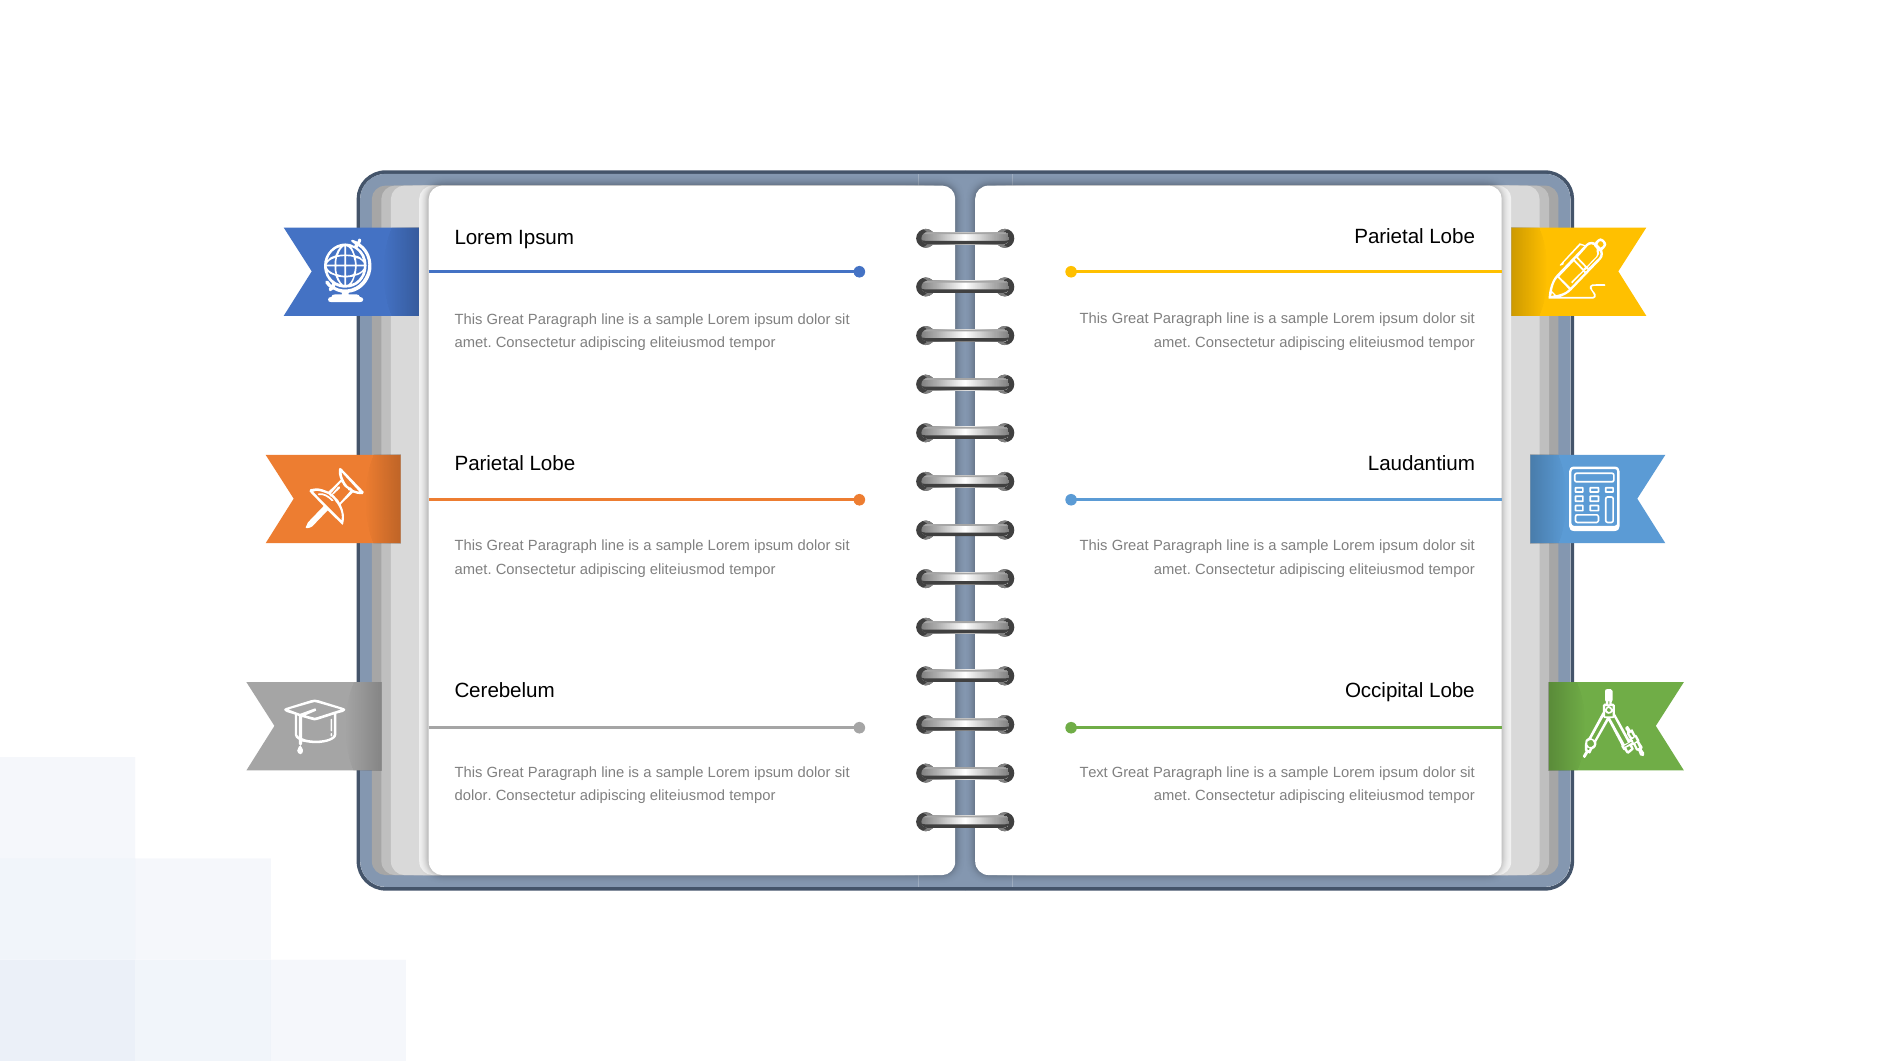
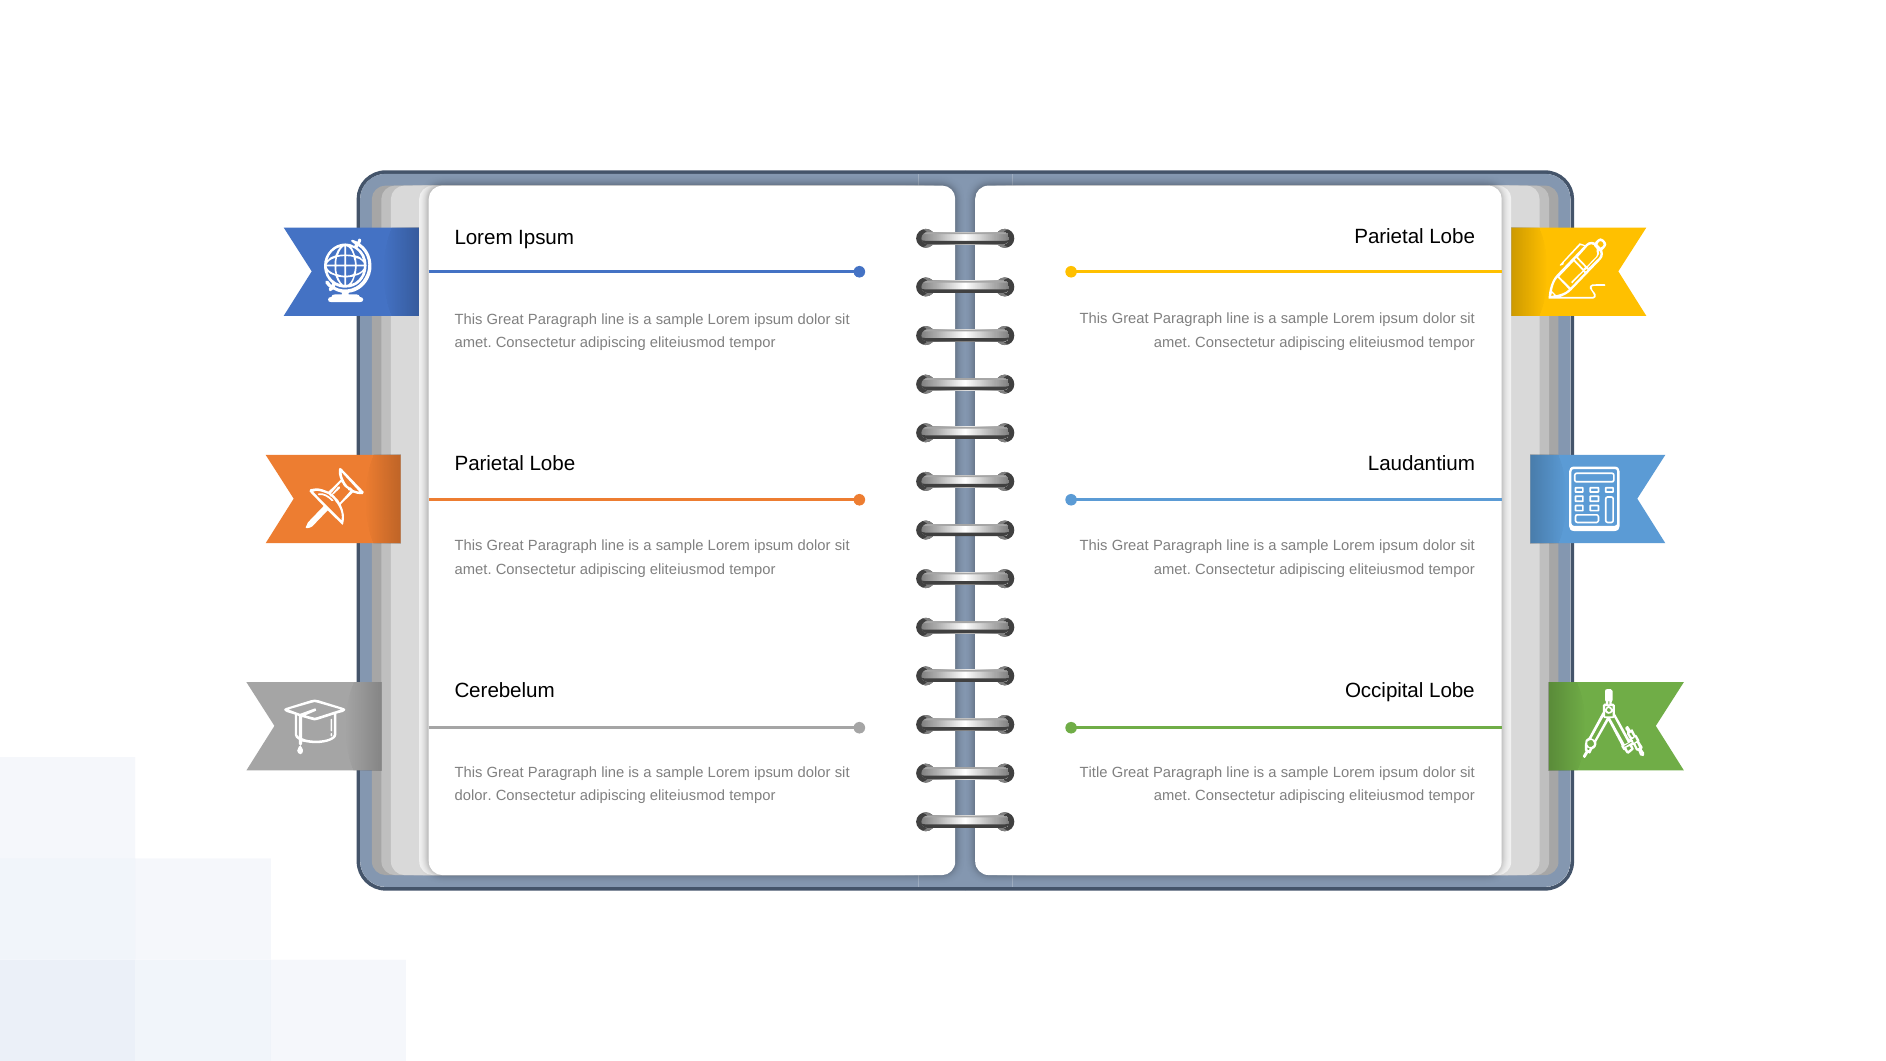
Text: Text -> Title (1094, 772)
